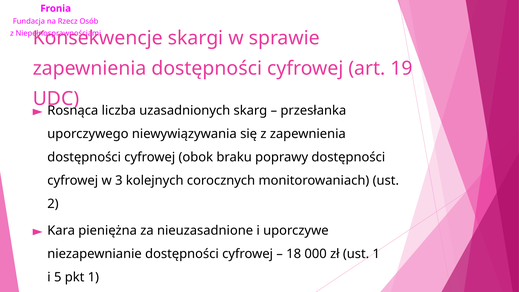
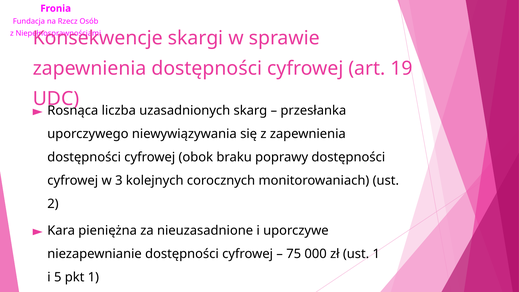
18: 18 -> 75 (294, 254)
